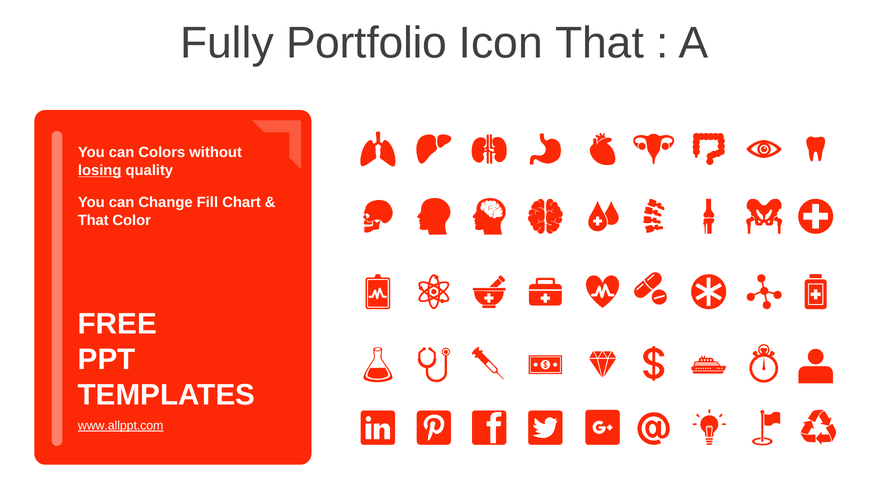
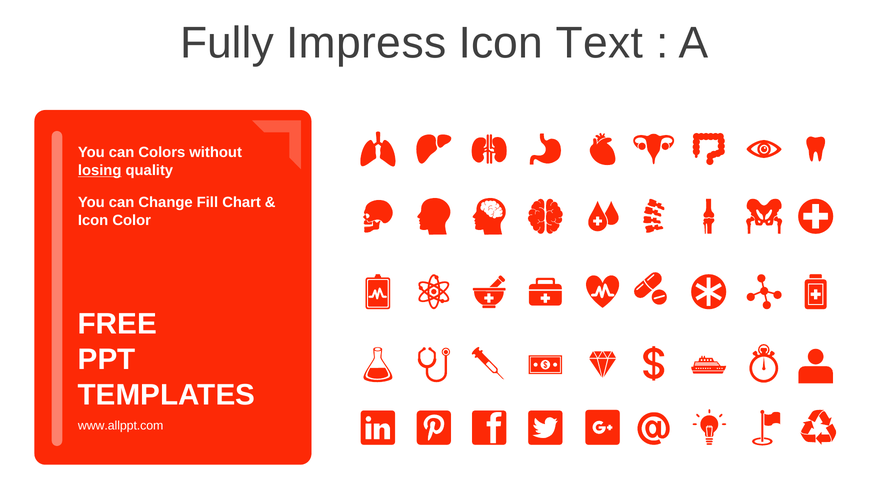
Portfolio: Portfolio -> Impress (366, 43)
Icon That: That -> Text (599, 43)
That: That -> Icon (93, 220)
www.allppt.com underline: present -> none (121, 426)
